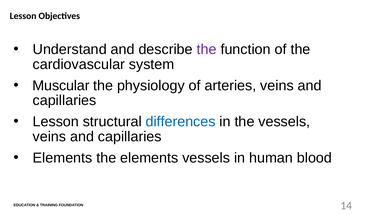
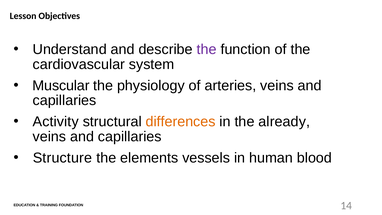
Lesson: Lesson -> Activity (56, 122)
differences colour: blue -> orange (181, 122)
the vessels: vessels -> already (284, 122)
Elements: Elements -> Structure (62, 158)
